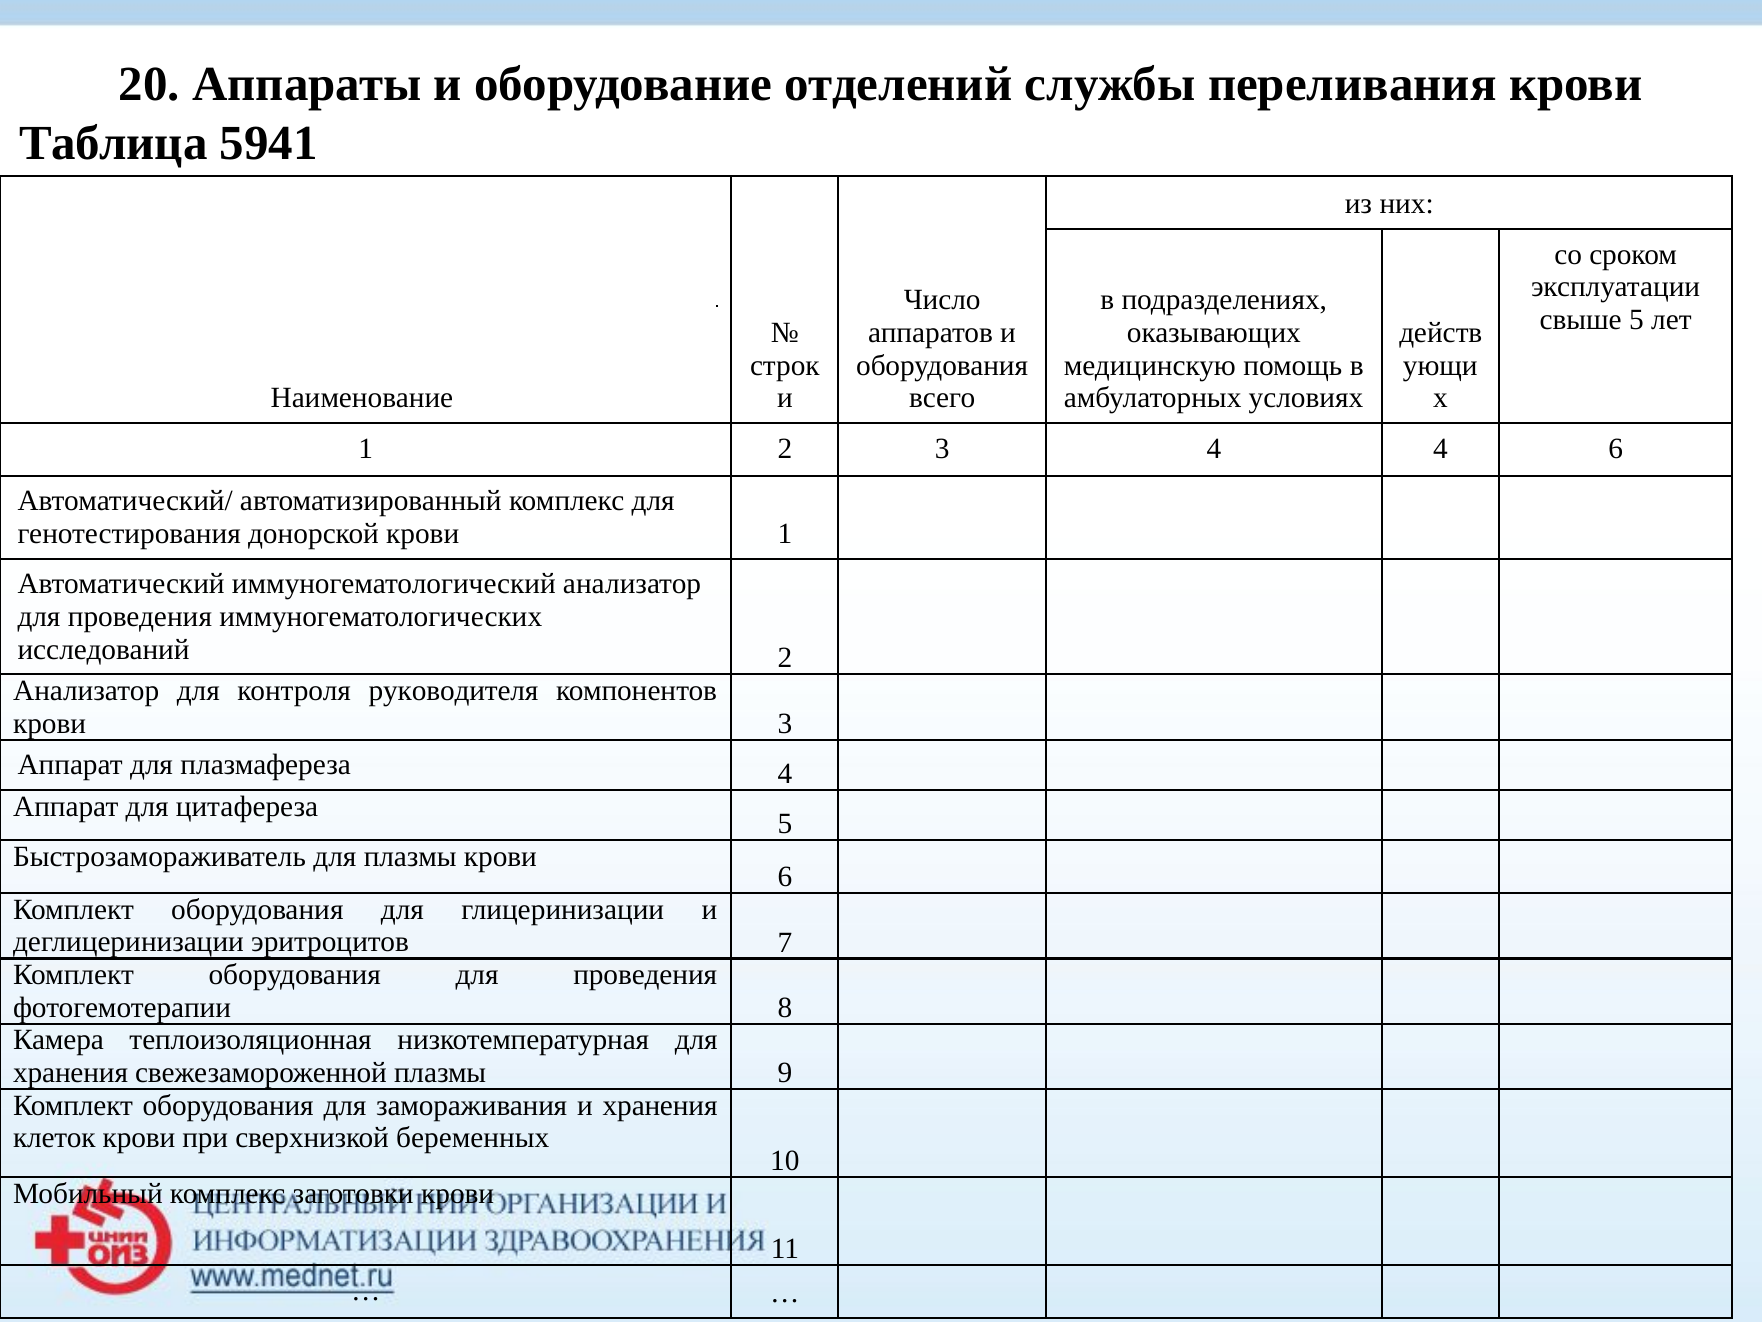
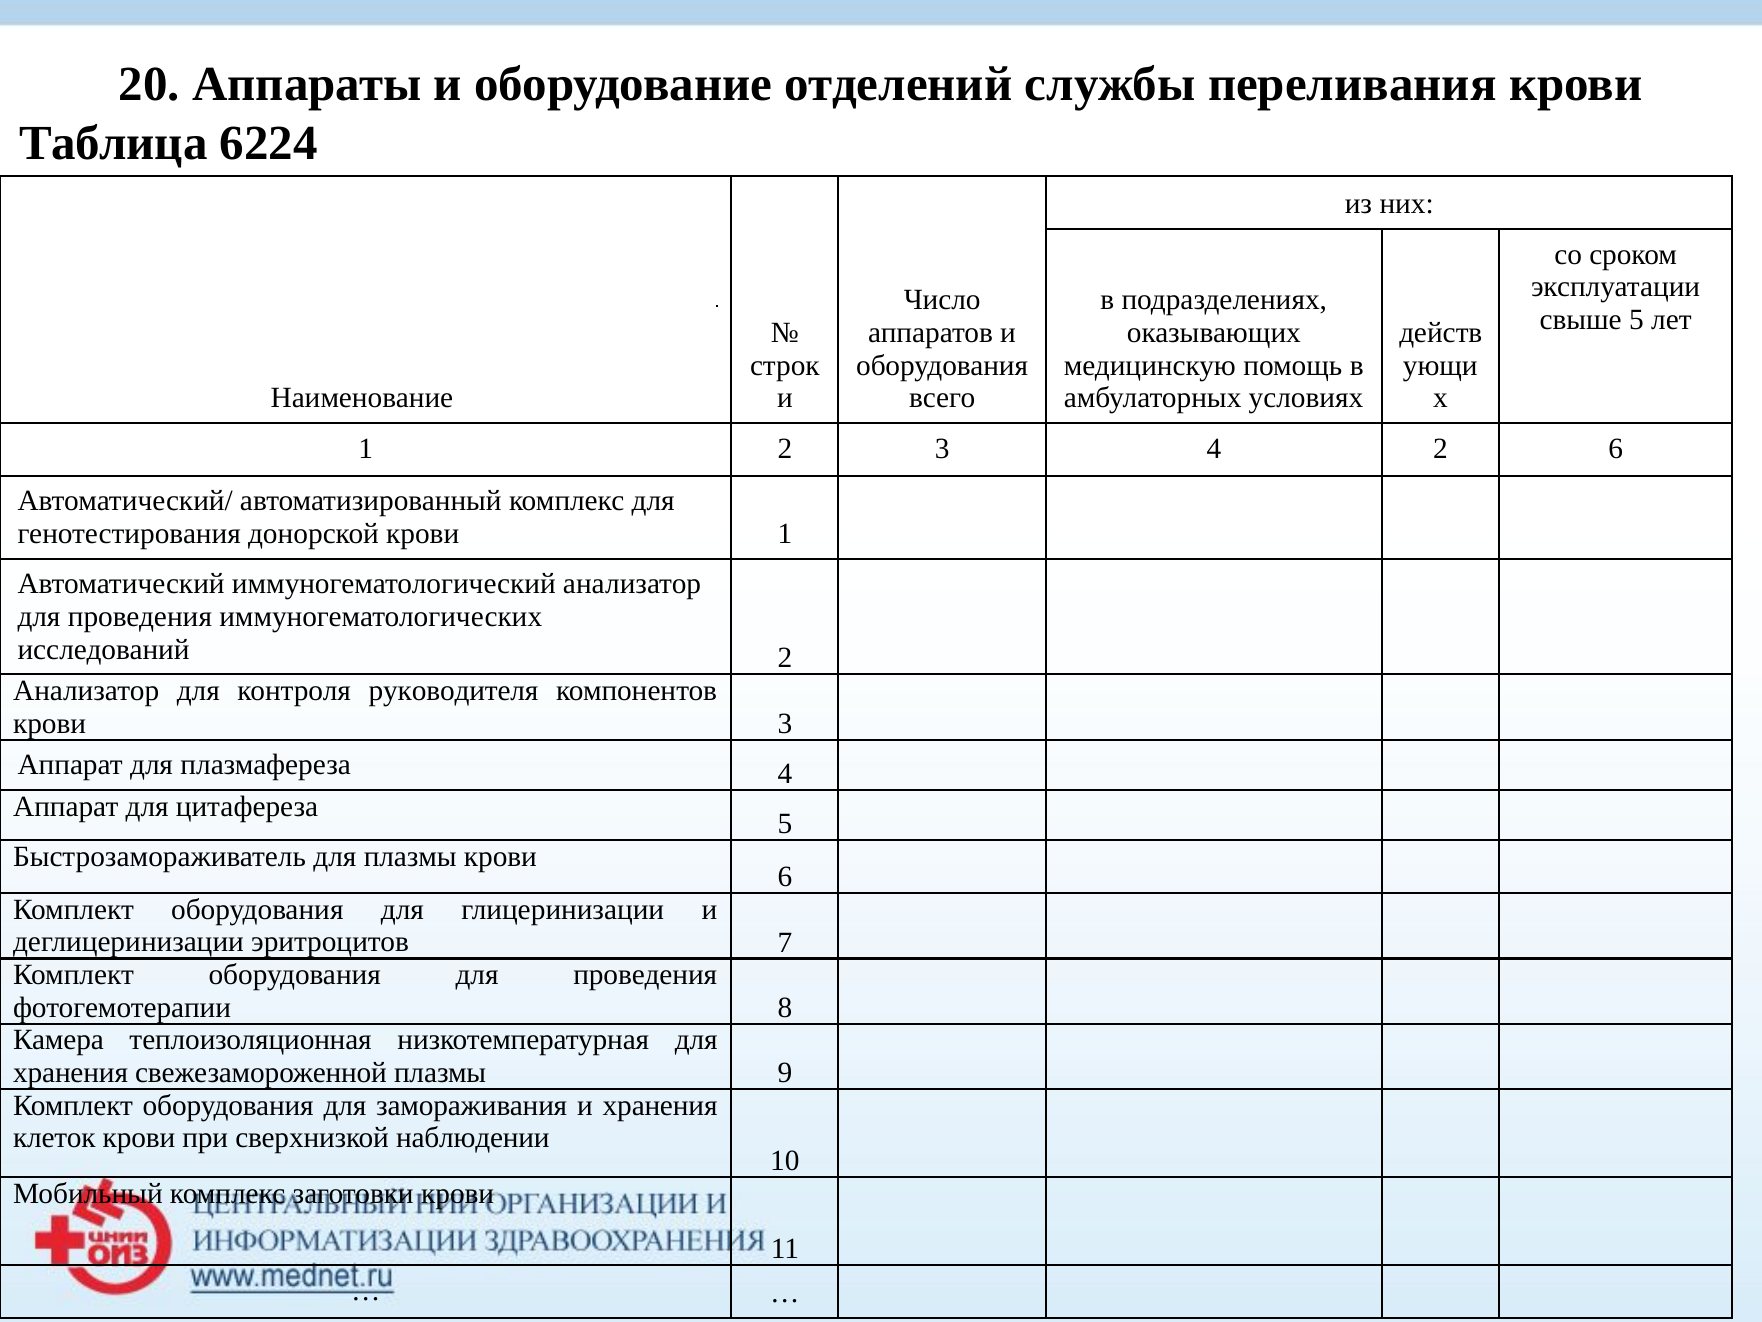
5941: 5941 -> 6224 (269, 143)
4 4: 4 -> 2 (1440, 448)
беременных: беременных -> наблюдении (473, 1138)
